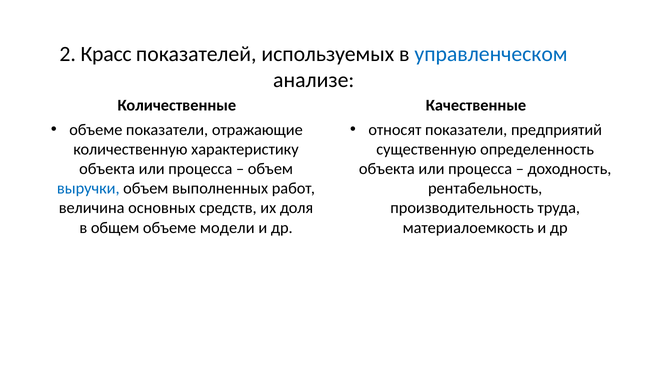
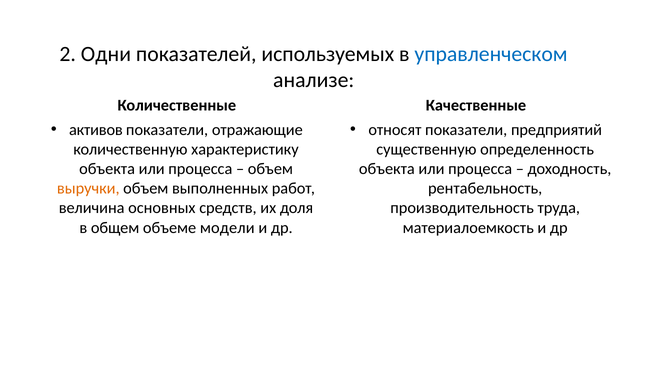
Красс: Красс -> Одни (106, 54)
объеме: объеме -> активов (96, 130)
выручки colour: blue -> orange (88, 189)
